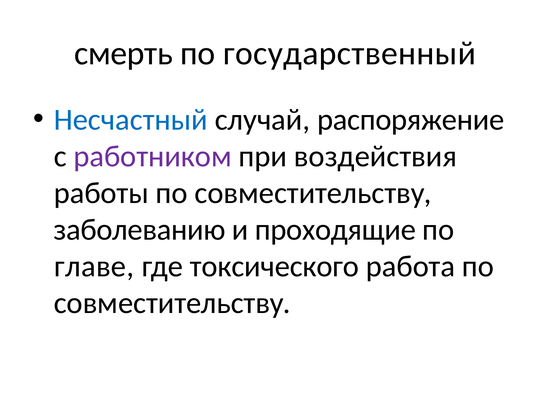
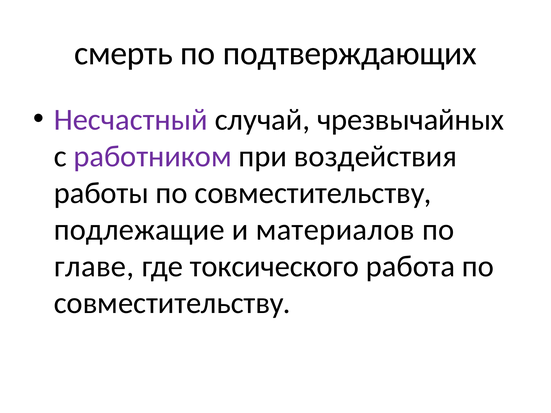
государственный: государственный -> подтверждающих (350, 53)
Несчастный colour: blue -> purple (131, 120)
распоряжение: распоряжение -> чрезвычайных (411, 120)
заболеванию: заболеванию -> подлежащие (139, 230)
проходящие: проходящие -> материалов (335, 230)
